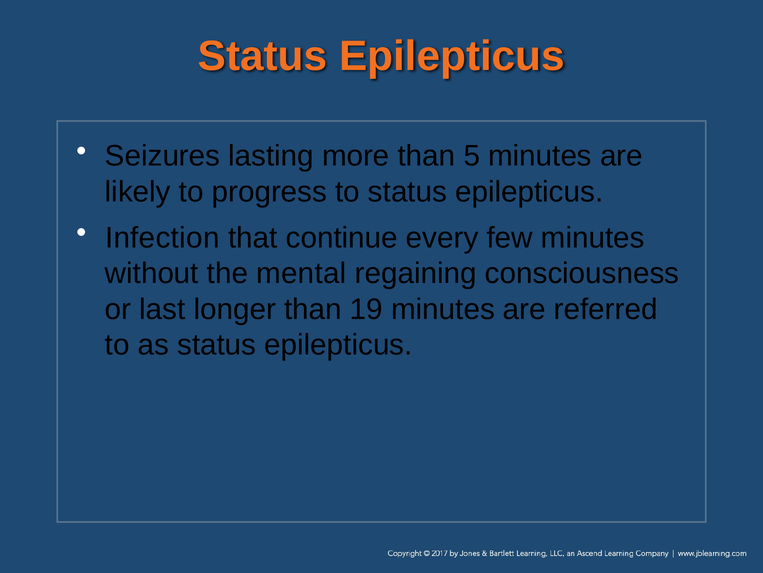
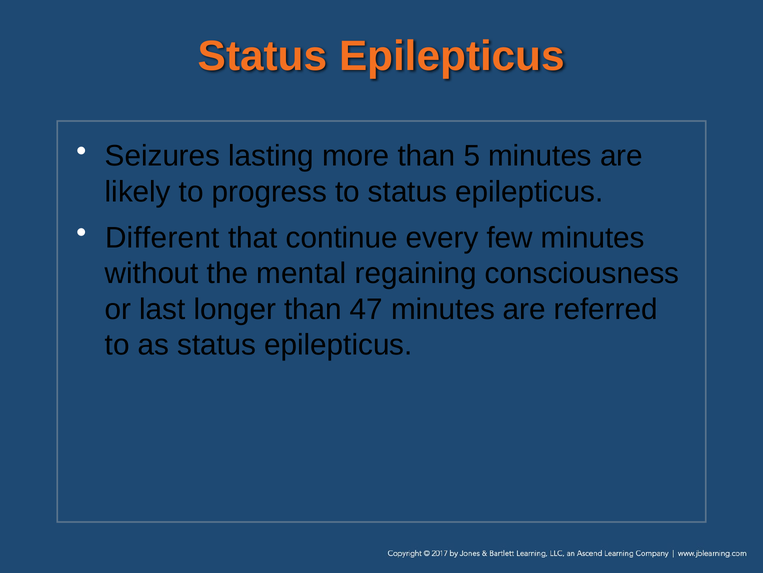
Infection: Infection -> Different (162, 238)
19: 19 -> 47 (366, 309)
